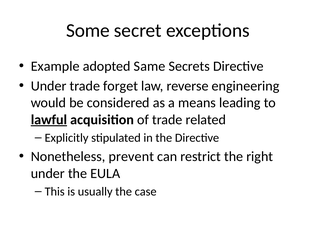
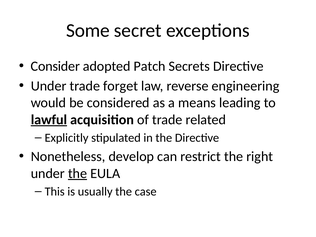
Example: Example -> Consider (55, 66)
Same: Same -> Patch (150, 66)
prevent: prevent -> develop (131, 157)
the underline: none -> present (78, 173)
